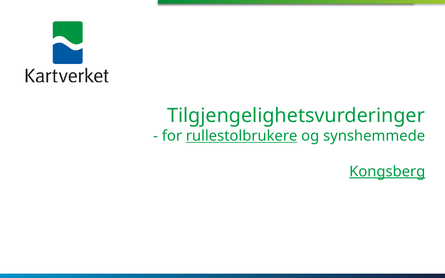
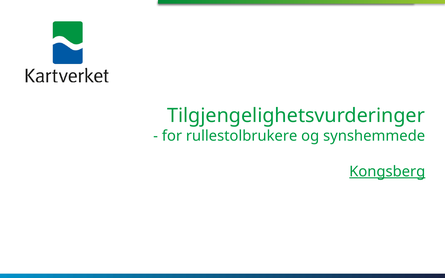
rullestolbrukere underline: present -> none (242, 136)
